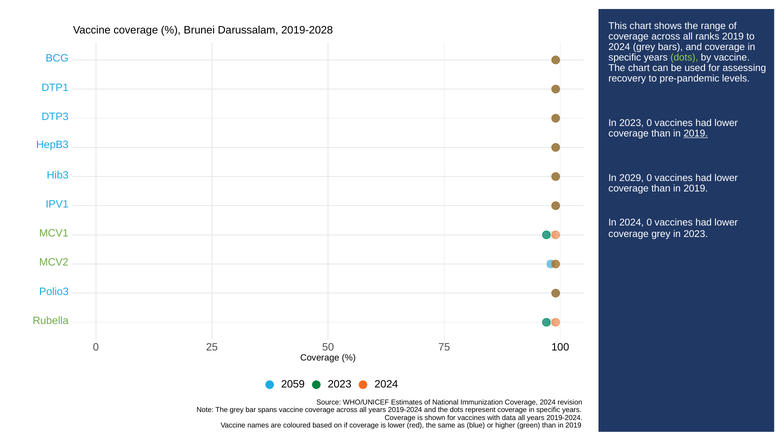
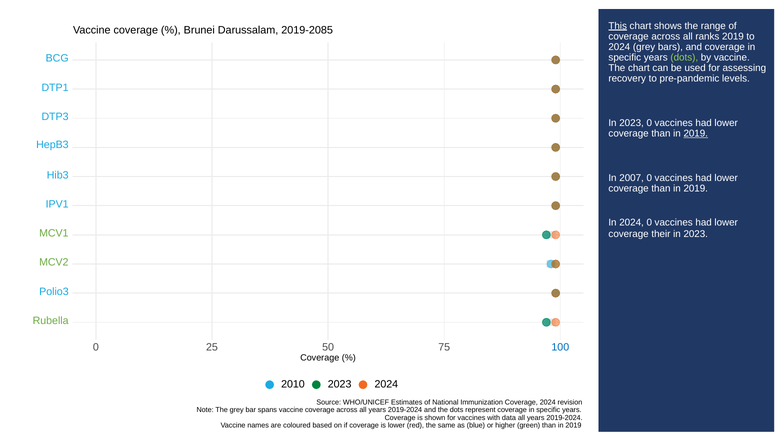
This underline: none -> present (618, 26)
2019-2028: 2019-2028 -> 2019-2085 (307, 30)
2029: 2029 -> 2007 (632, 178)
coverage grey: grey -> their (661, 234)
100 colour: black -> blue (560, 347)
2059: 2059 -> 2010 (293, 384)
